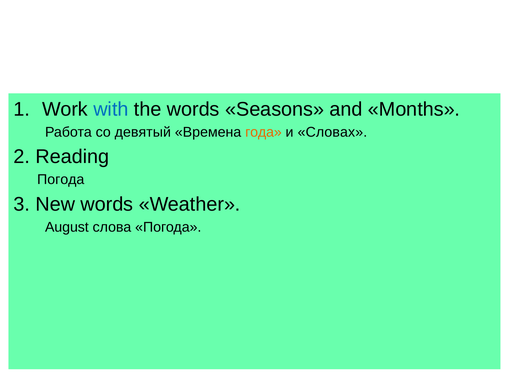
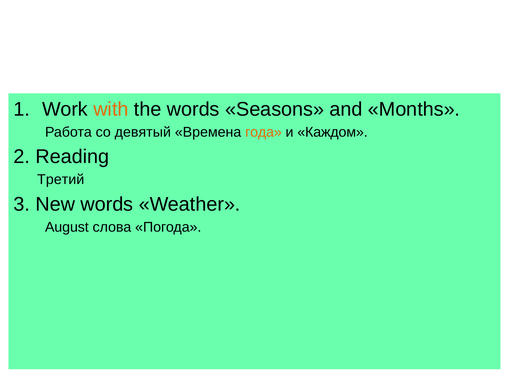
with colour: blue -> orange (111, 109)
Словах: Словах -> Каждом (333, 132)
Погода: Погода -> Третий (61, 179)
